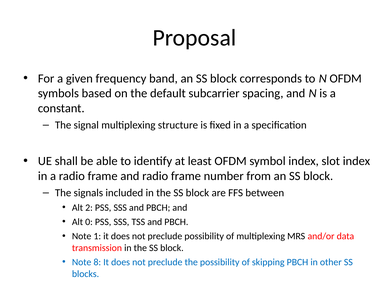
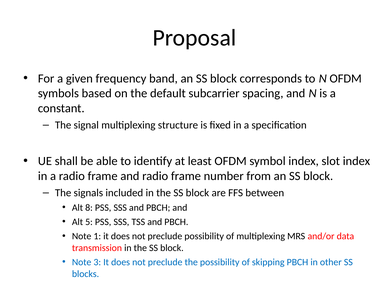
2: 2 -> 8 (89, 207)
0: 0 -> 5 (89, 222)
8: 8 -> 3 (97, 262)
